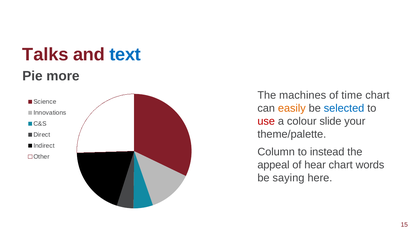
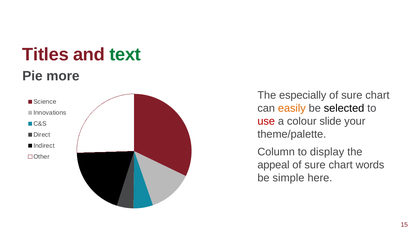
Talks: Talks -> Titles (46, 55)
text colour: blue -> green (125, 55)
machines: machines -> especially (303, 96)
time: time -> sure (352, 96)
selected colour: blue -> black (344, 109)
instead: instead -> display (327, 152)
hear: hear -> sure (315, 165)
saying: saying -> simple (288, 178)
